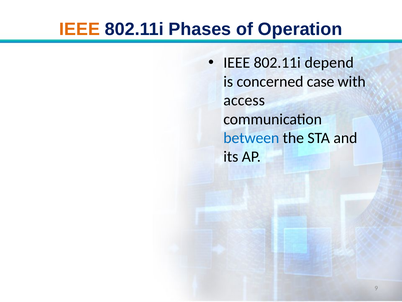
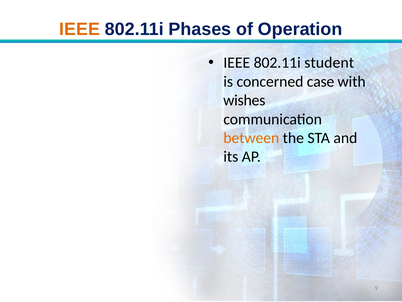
depend: depend -> student (329, 63)
access: access -> wishes (244, 100)
between colour: blue -> orange (251, 138)
